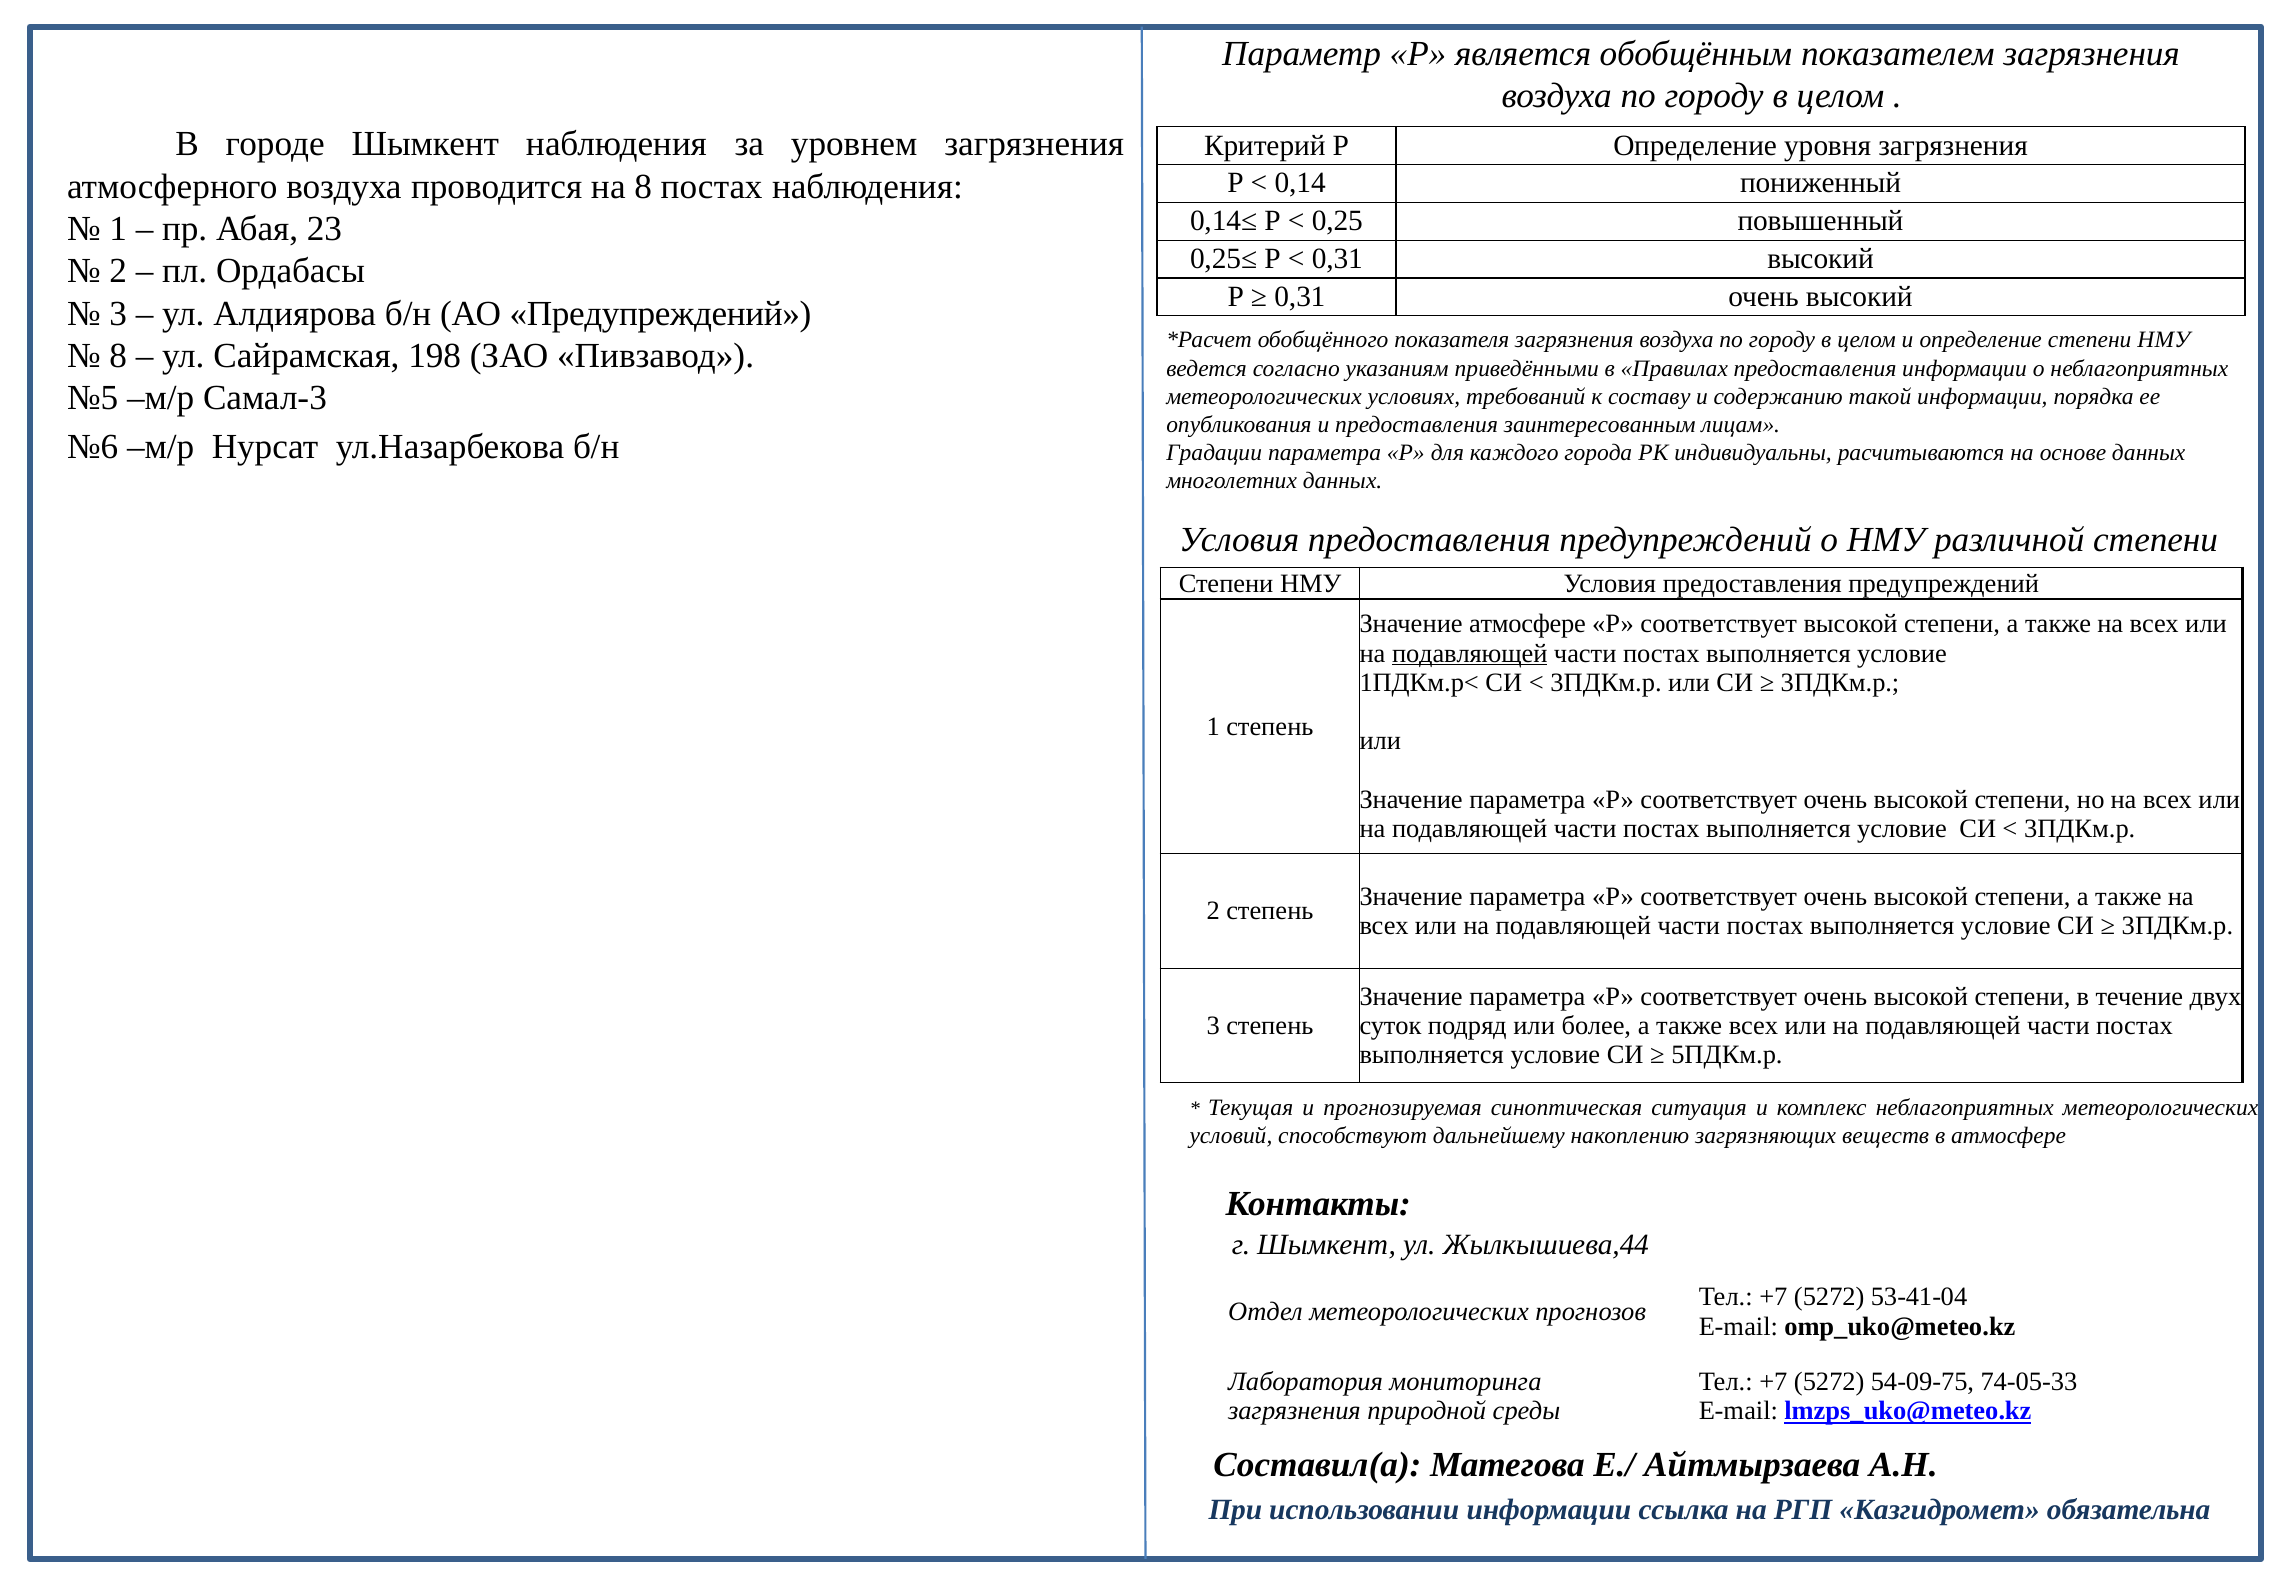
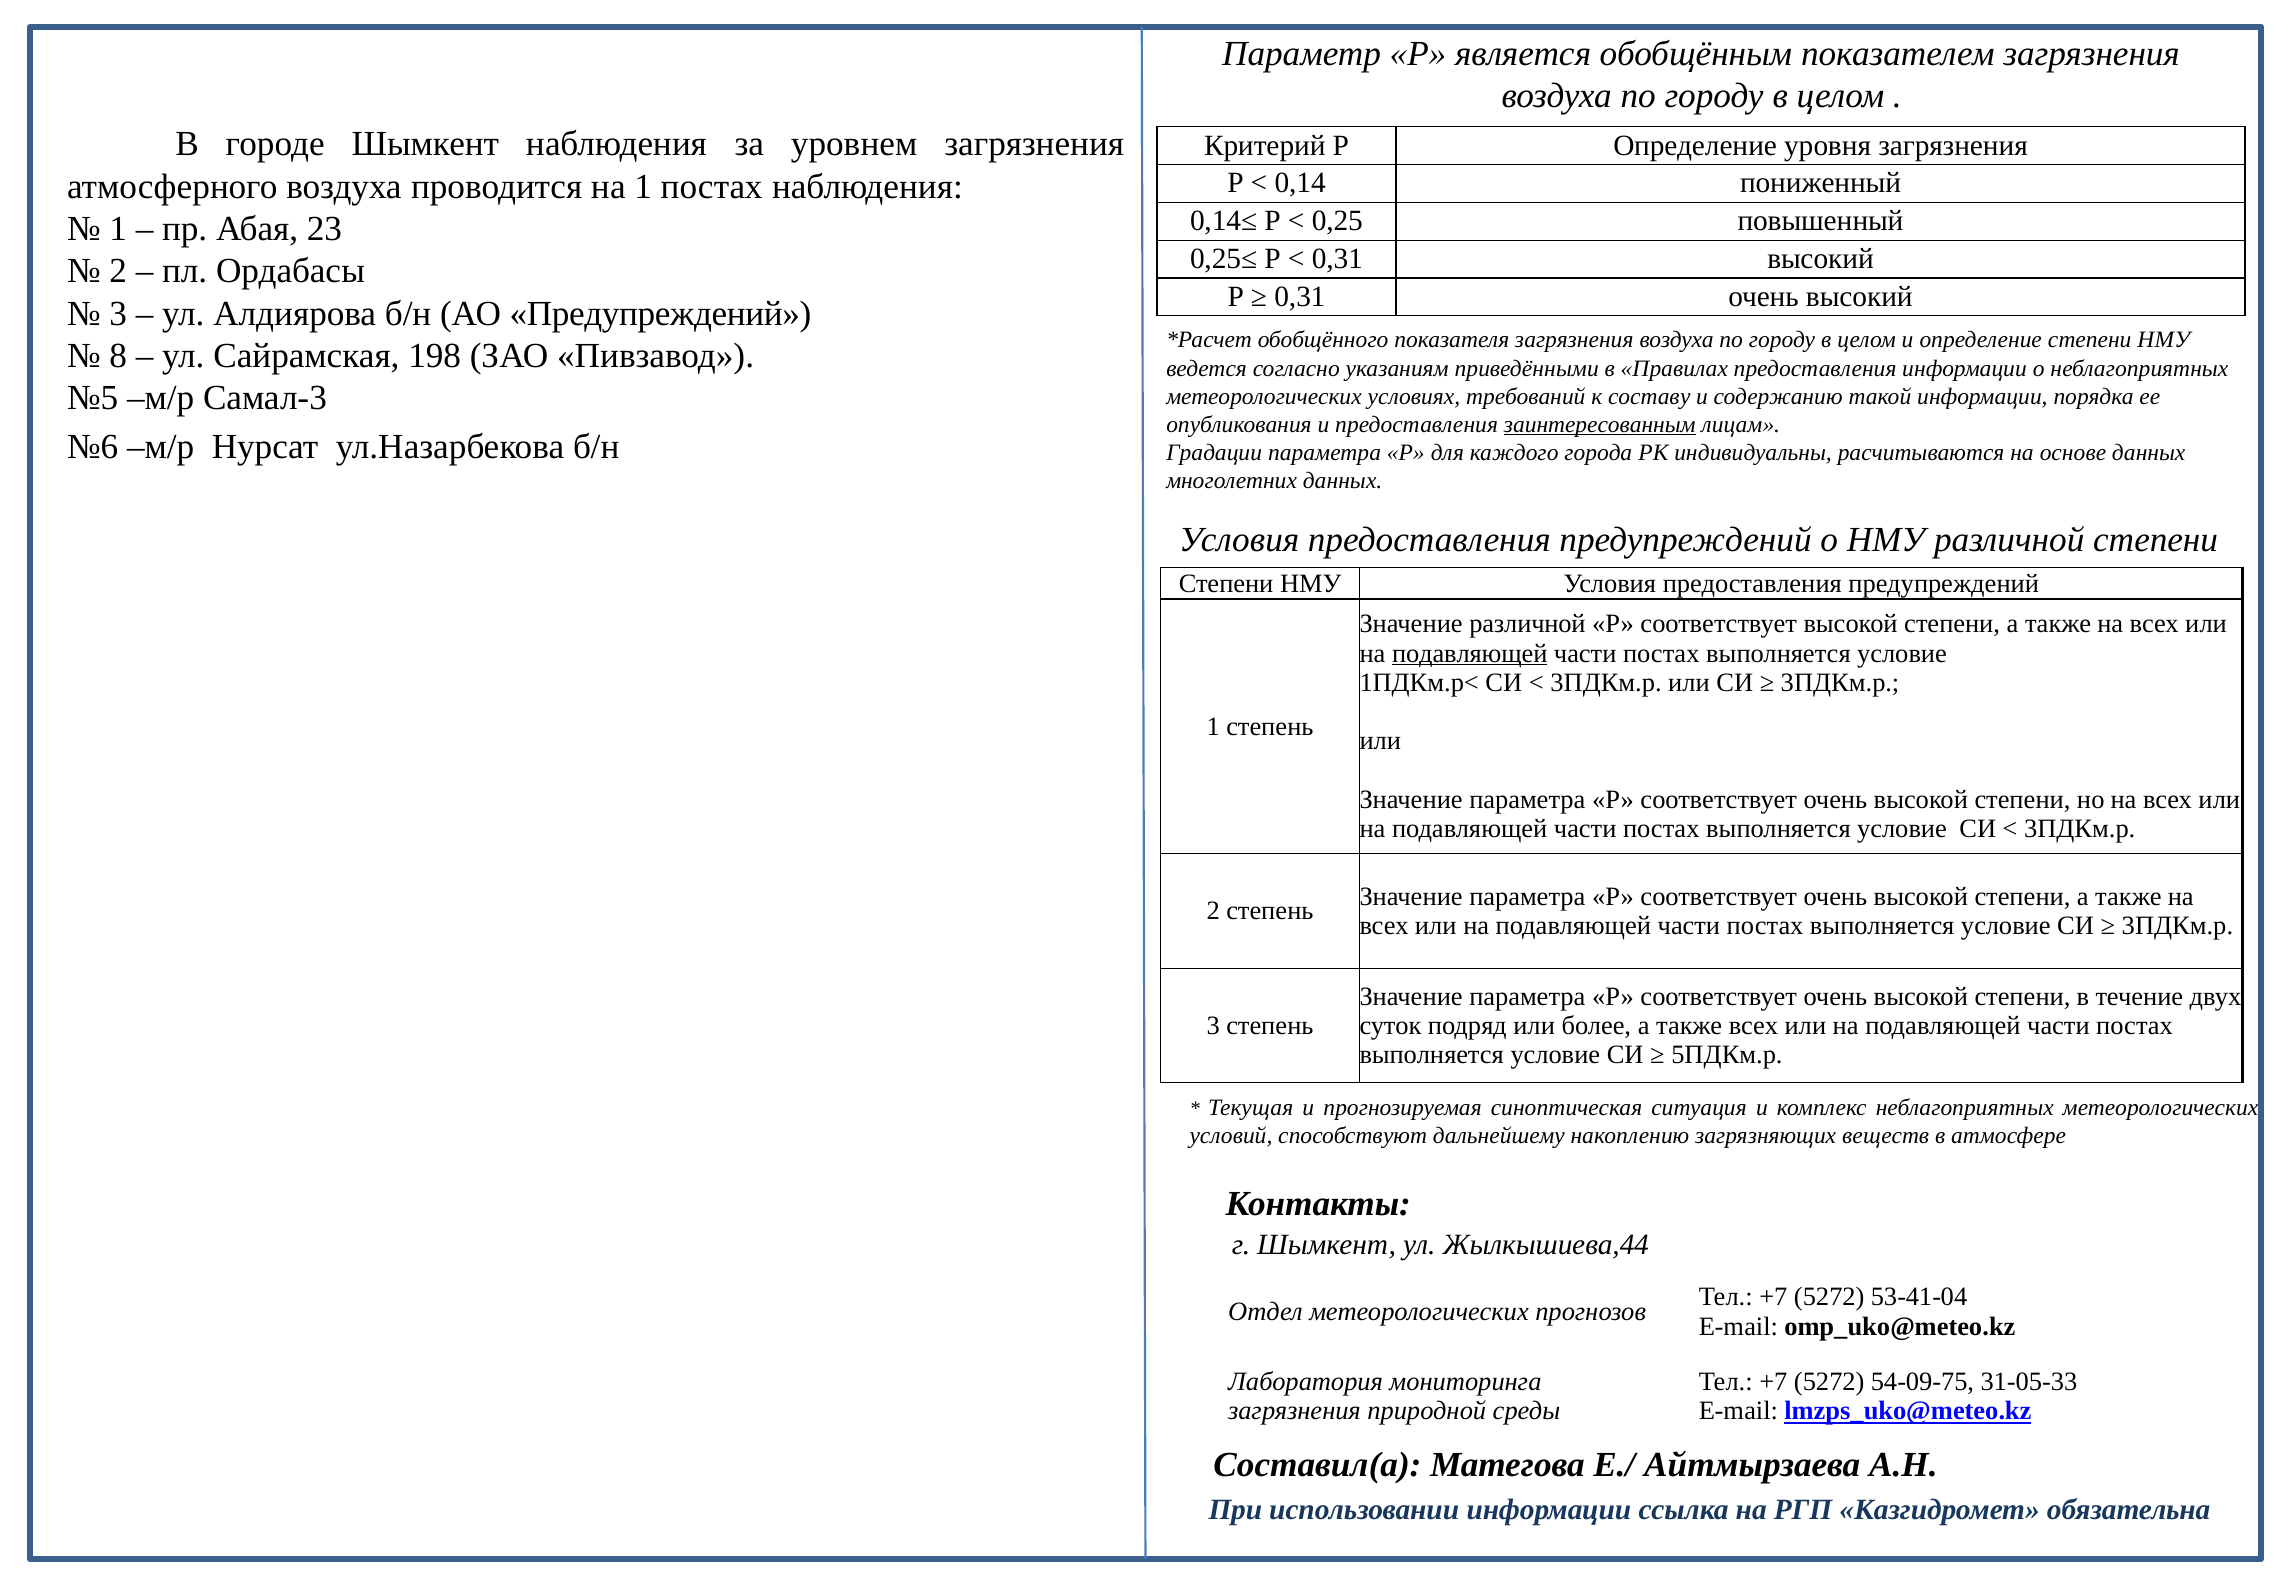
на 8: 8 -> 1 (643, 187)
заинтересованным underline: none -> present (1600, 425)
Значение атмосфере: атмосфере -> различной (1527, 624)
74-05-33: 74-05-33 -> 31-05-33 (2029, 1382)
